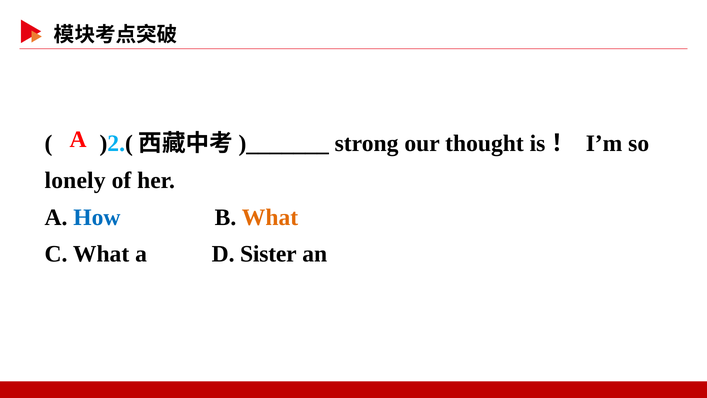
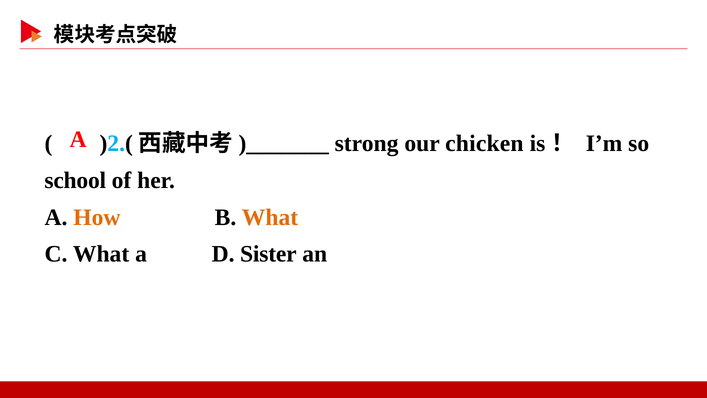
thought: thought -> chicken (484, 144)
lonely: lonely -> school (75, 180)
How colour: blue -> orange (97, 217)
